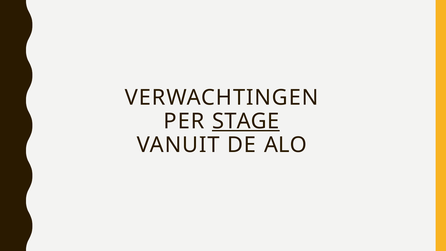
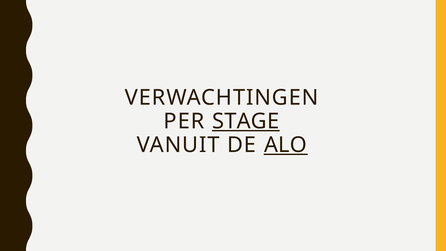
ALO underline: none -> present (285, 145)
